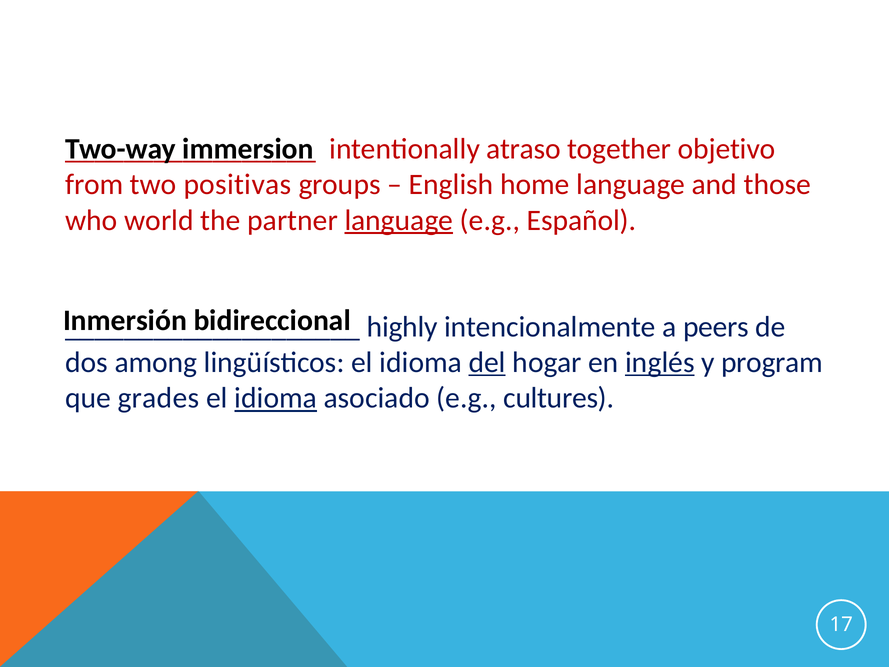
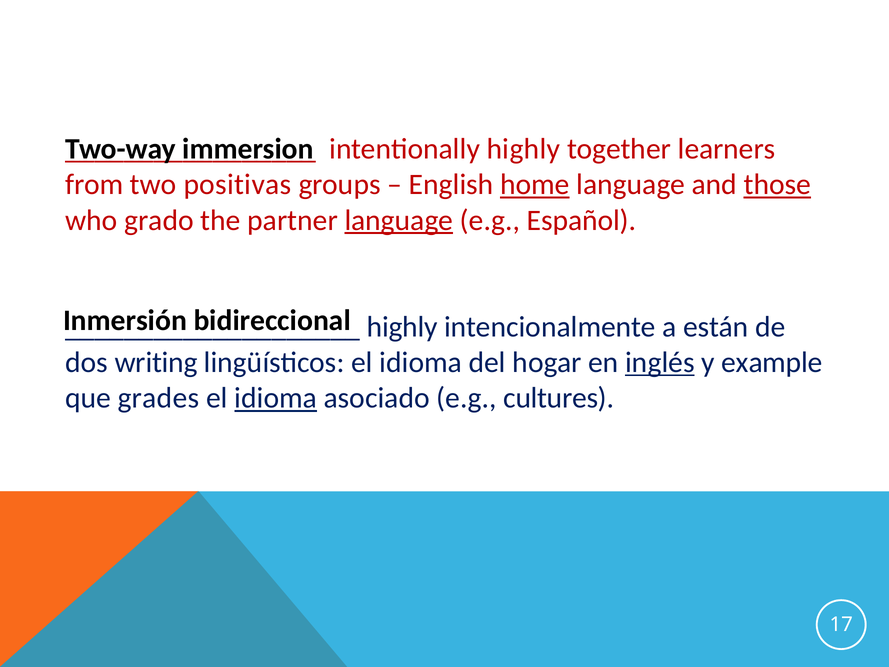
intentionally atraso: atraso -> highly (523, 149)
objetivo: objetivo -> learners (727, 149)
home underline: none -> present (535, 185)
those underline: none -> present (777, 185)
world: world -> grado (159, 220)
peers: peers -> están (716, 327)
among: among -> writing (156, 362)
del underline: present -> none (487, 362)
program: program -> example (772, 362)
